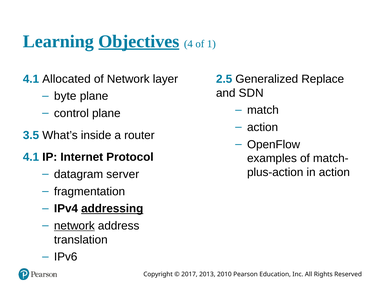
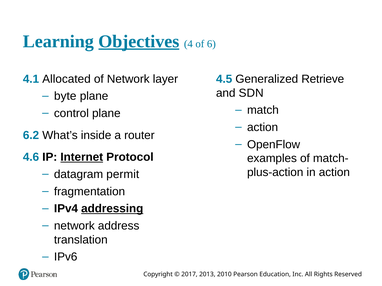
1: 1 -> 6 (211, 44)
2.5: 2.5 -> 4.5 (224, 79)
Replace: Replace -> Retrieve (323, 79)
3.5: 3.5 -> 6.2 (31, 135)
4.1: 4.1 -> 4.6 (31, 157)
Internet underline: none -> present (82, 157)
server: server -> permit (123, 175)
network underline: present -> none (74, 226)
